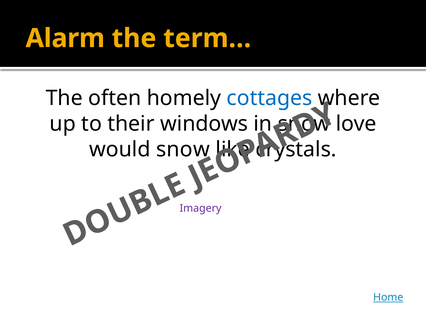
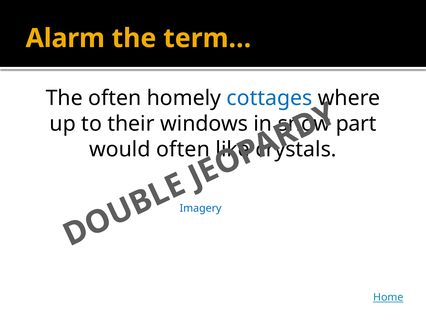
love: love -> part (356, 124)
would snow: snow -> often (183, 149)
Imagery colour: purple -> blue (201, 208)
